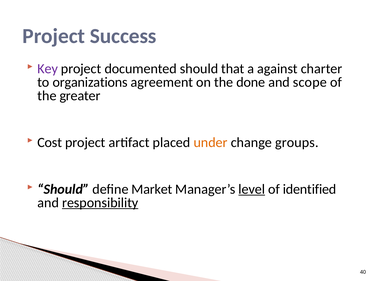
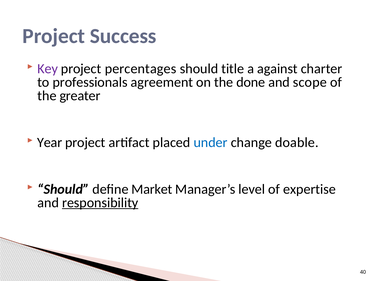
documented: documented -> percentages (141, 69)
that: that -> title (233, 69)
organizations: organizations -> professionals (90, 82)
Cost: Cost -> Year (50, 143)
under colour: orange -> blue (211, 143)
groups: groups -> doable (297, 143)
level underline: present -> none (252, 189)
identified: identified -> expertise (310, 189)
